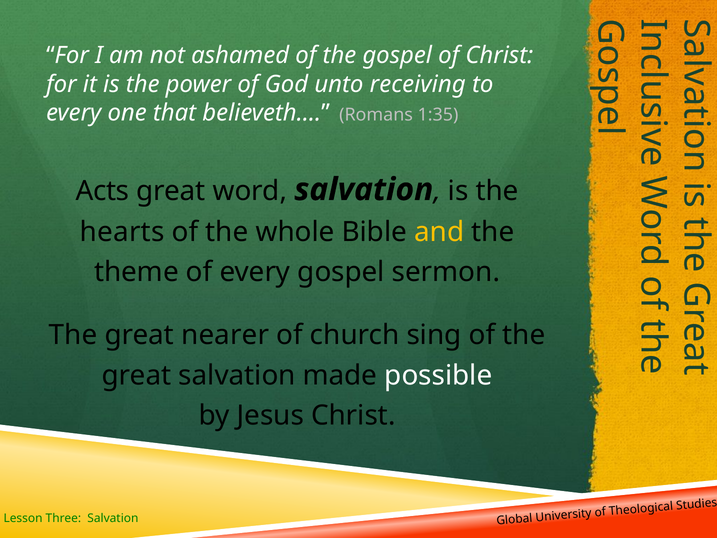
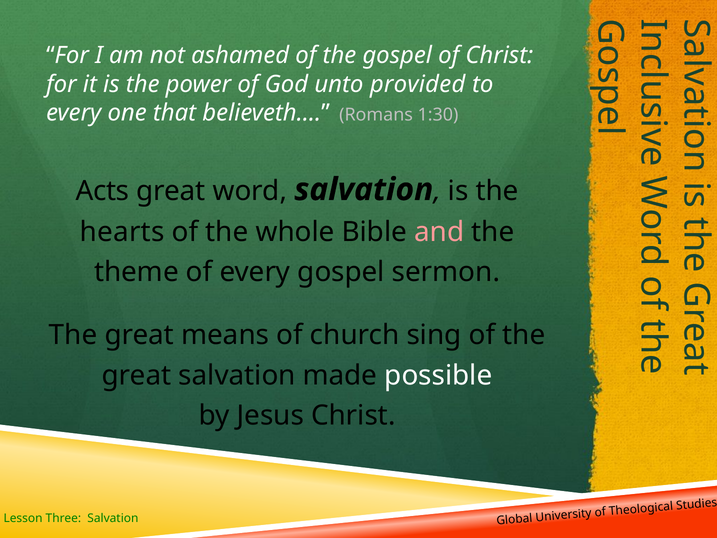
receiving: receiving -> provided (418, 84)
1:35: 1:35 -> 1:30 (438, 115)
and colour: yellow -> pink (439, 232)
nearer: nearer -> means (225, 335)
